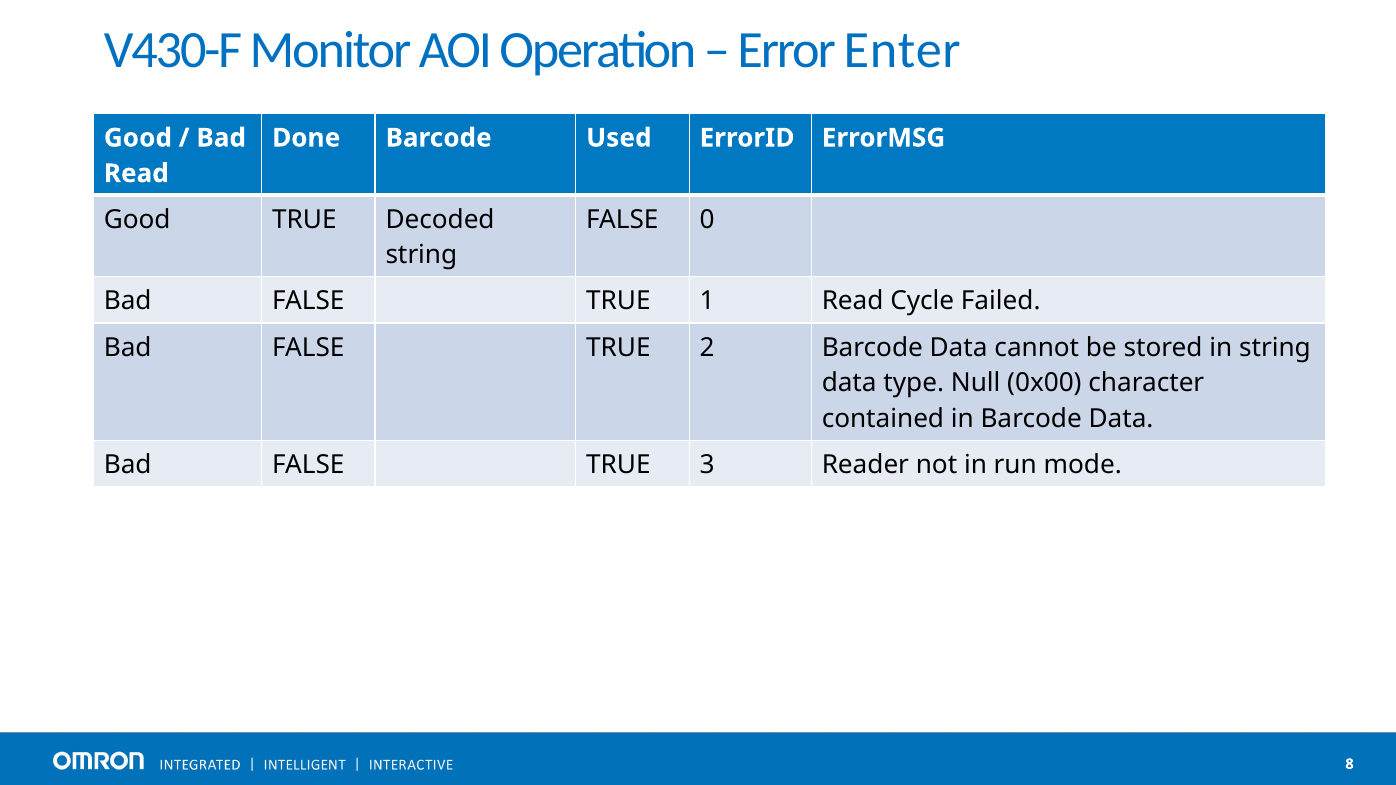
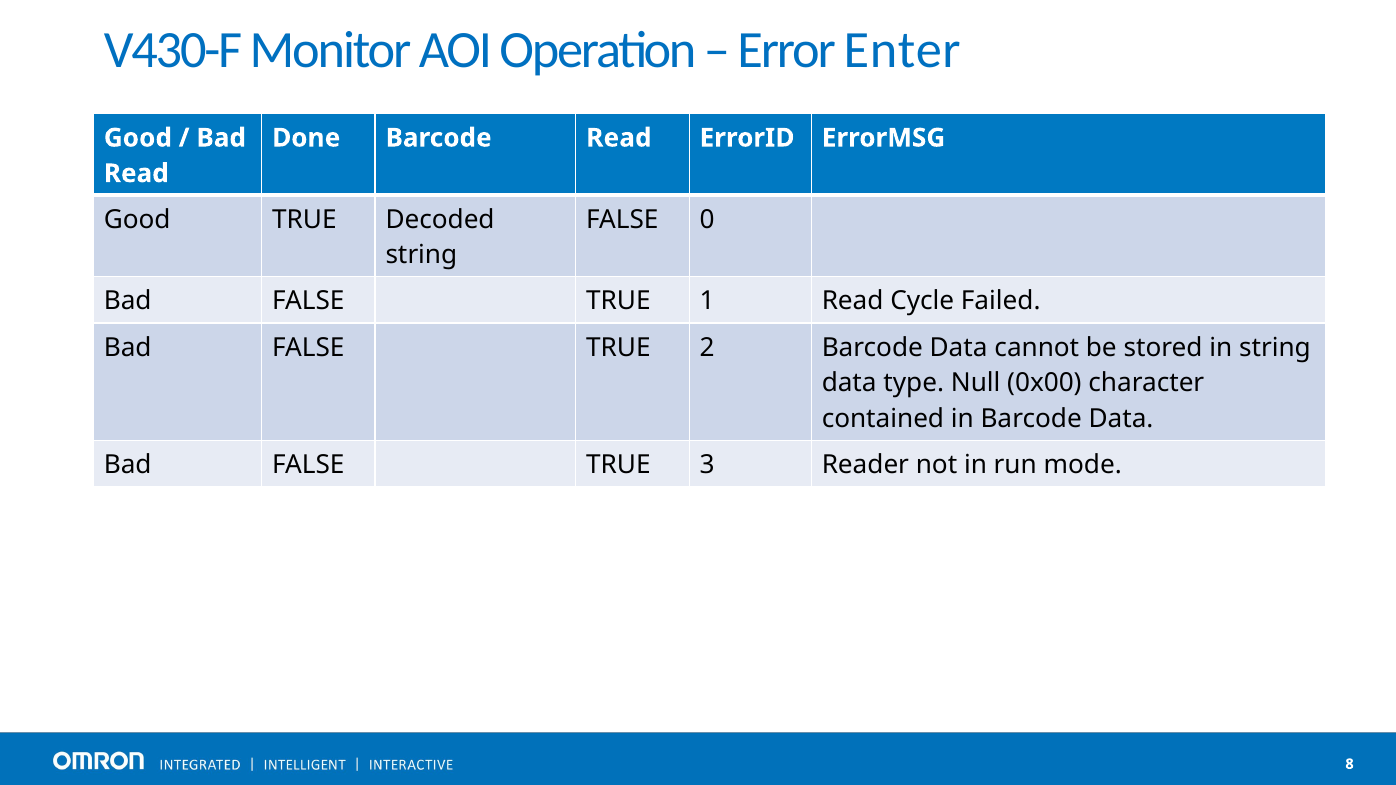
Barcode Used: Used -> Read (619, 138)
